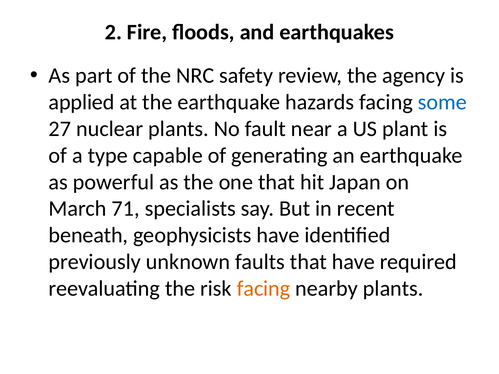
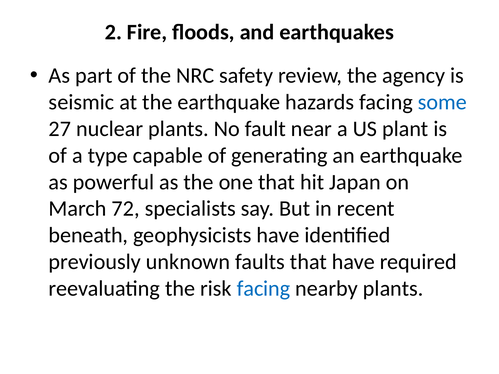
applied: applied -> seismic (81, 102)
71: 71 -> 72 (126, 209)
facing colour: orange -> blue (264, 289)
